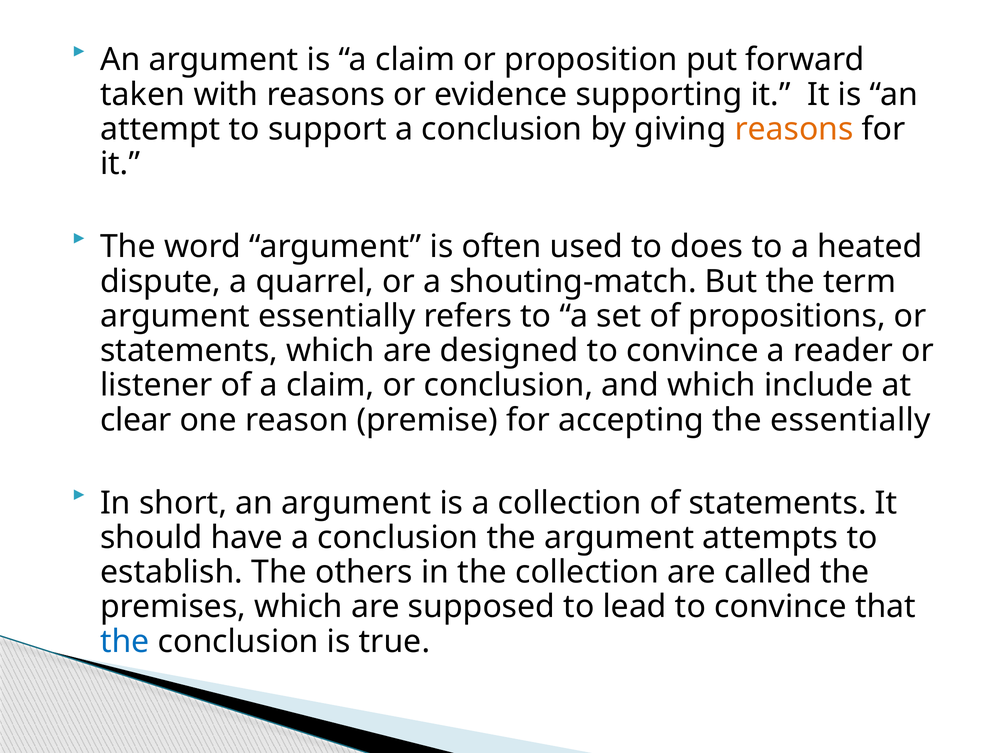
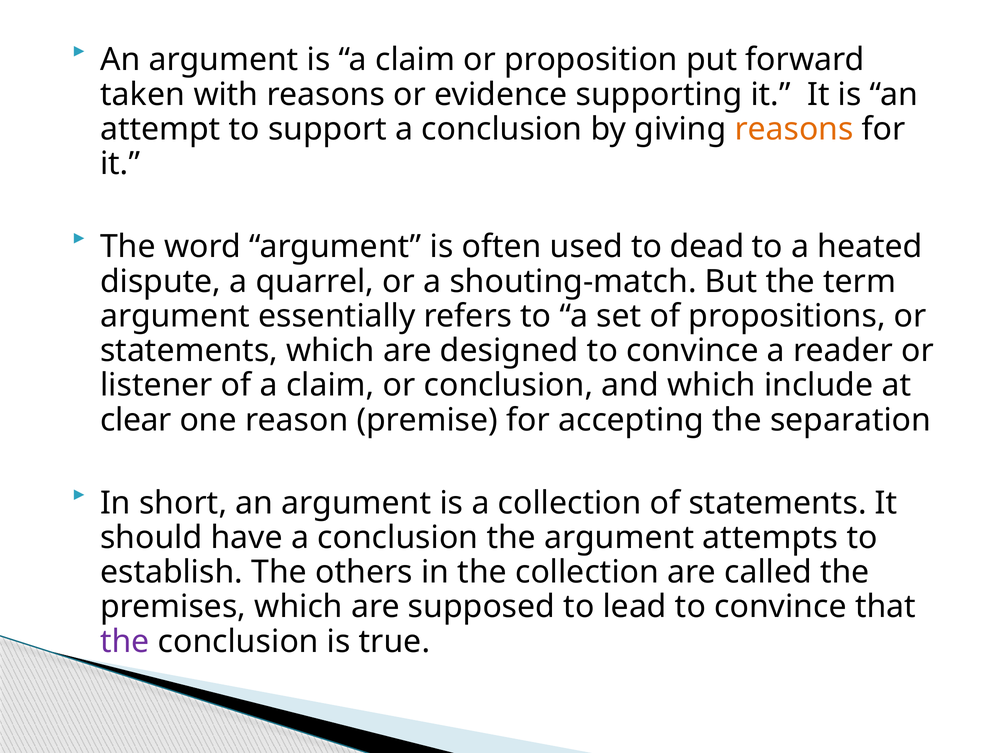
does: does -> dead (707, 247)
the essentially: essentially -> separation (851, 420)
the colour: blue -> purple (125, 641)
